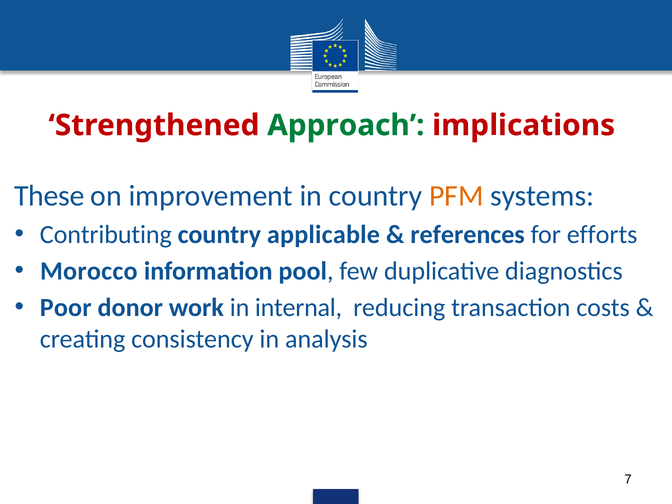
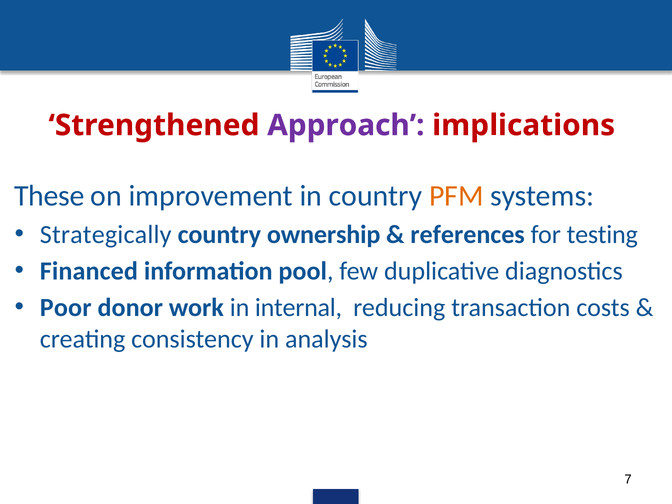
Approach colour: green -> purple (346, 125)
Contributing: Contributing -> Strategically (106, 235)
applicable: applicable -> ownership (324, 235)
efforts: efforts -> testing (602, 235)
Morocco: Morocco -> Financed (89, 271)
